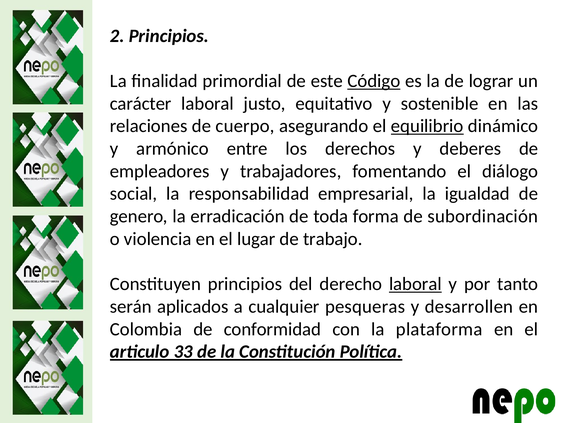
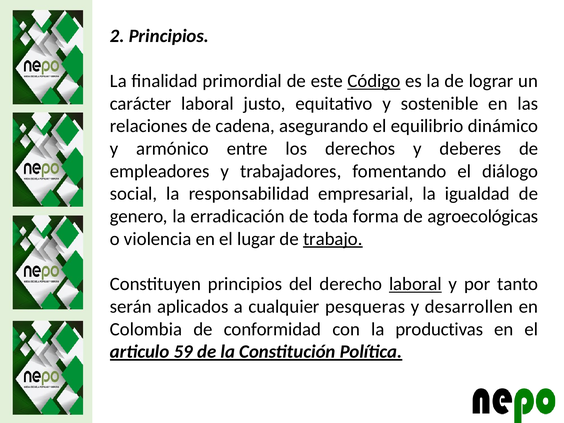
cuerpo: cuerpo -> cadena (245, 126)
equilibrio underline: present -> none (427, 126)
subordinación: subordinación -> agroecológicas (483, 216)
trabajo underline: none -> present (333, 239)
plataforma: plataforma -> productivas (439, 329)
33: 33 -> 59 (183, 352)
